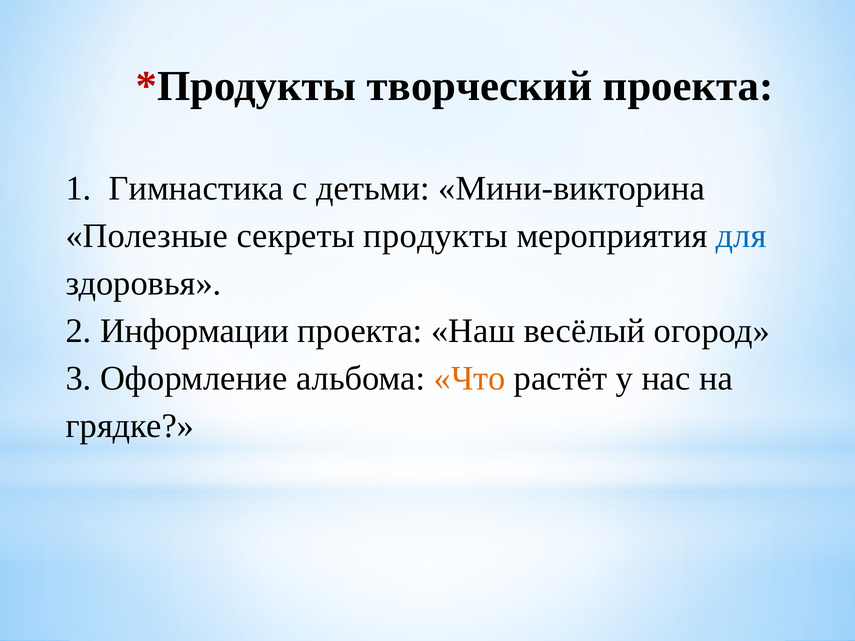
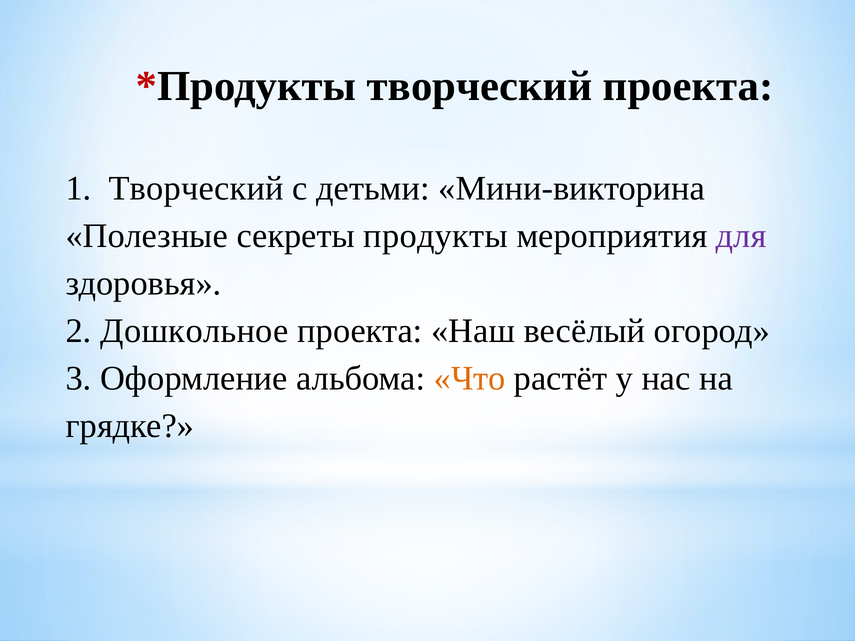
1 Гимнастика: Гимнастика -> Творческий (196, 188)
для colour: blue -> purple (741, 236)
Информации: Информации -> Дошкольное (194, 331)
